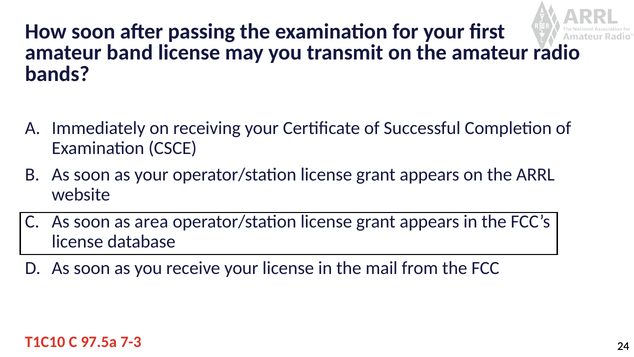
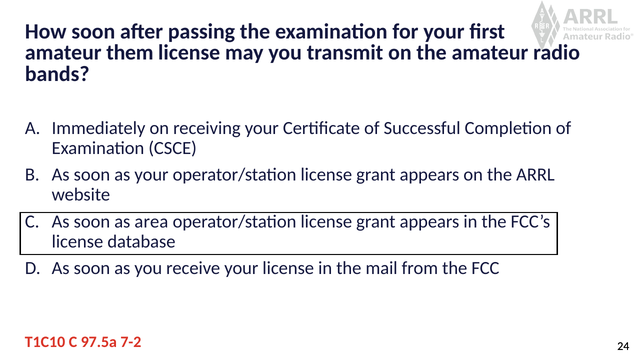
band: band -> them (130, 53)
7-3: 7-3 -> 7-2 (131, 341)
